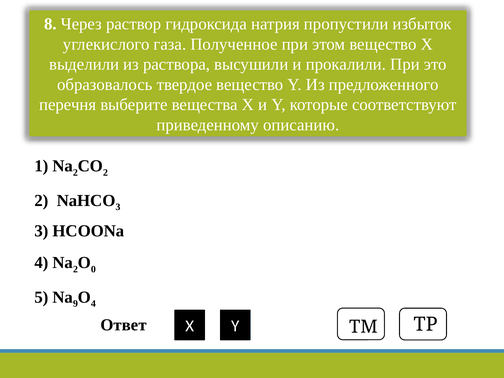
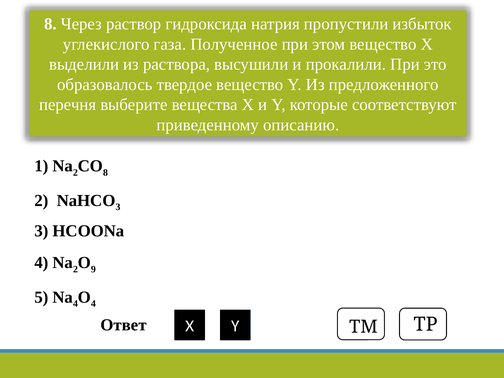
2: 2 -> 8 (106, 173)
0: 0 -> 9 (93, 269)
9: 9 -> 4 (75, 304)
